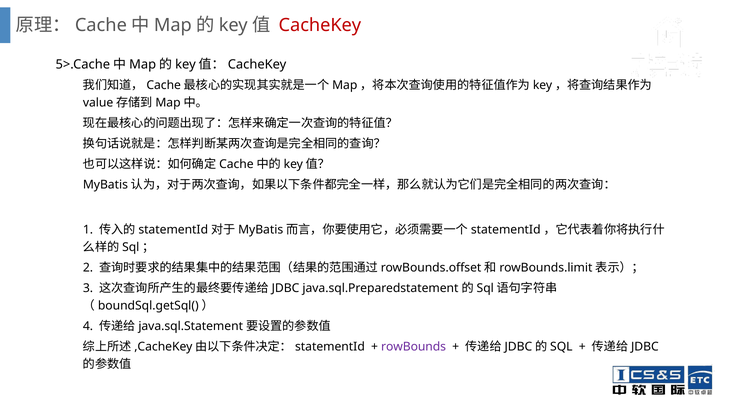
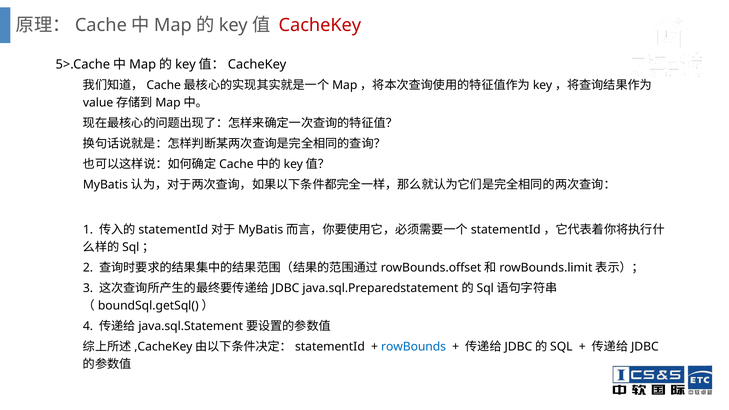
rowBounds colour: purple -> blue (414, 347)
